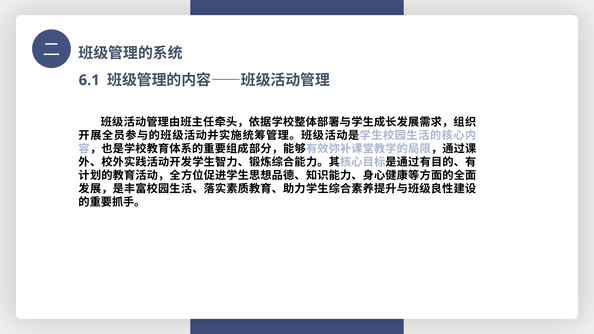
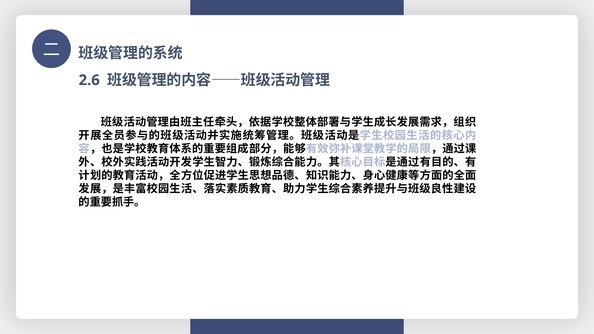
6.1: 6.1 -> 2.6 (89, 80)
